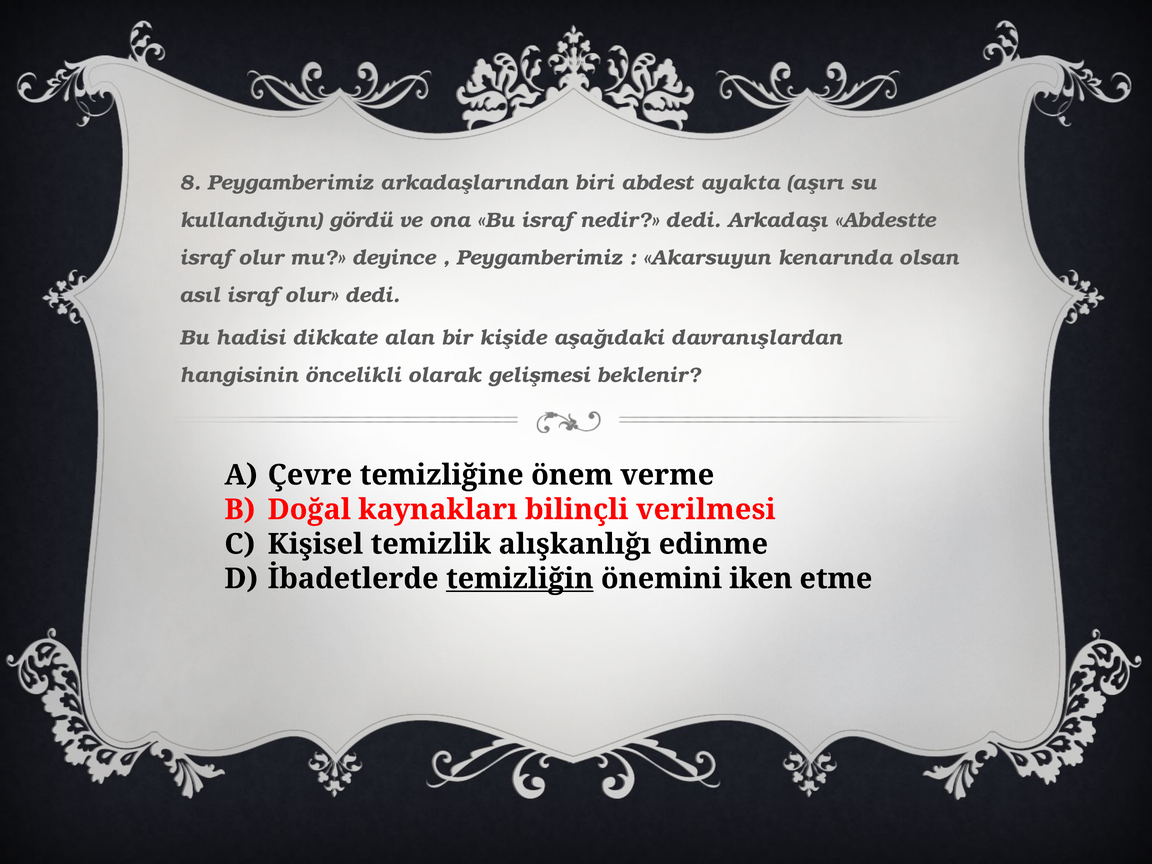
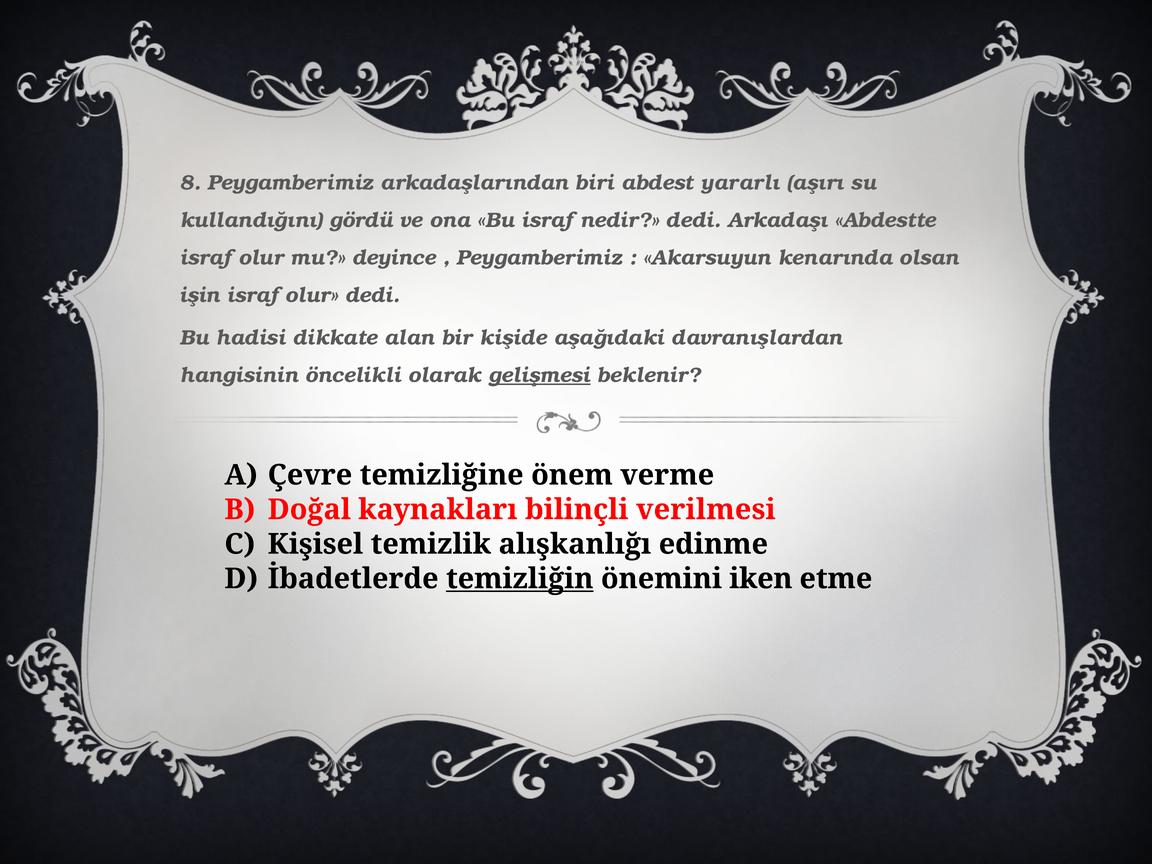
ayakta: ayakta -> yararlı (740, 183)
asıl: asıl -> işin (200, 295)
gelişmesi underline: none -> present (539, 375)
